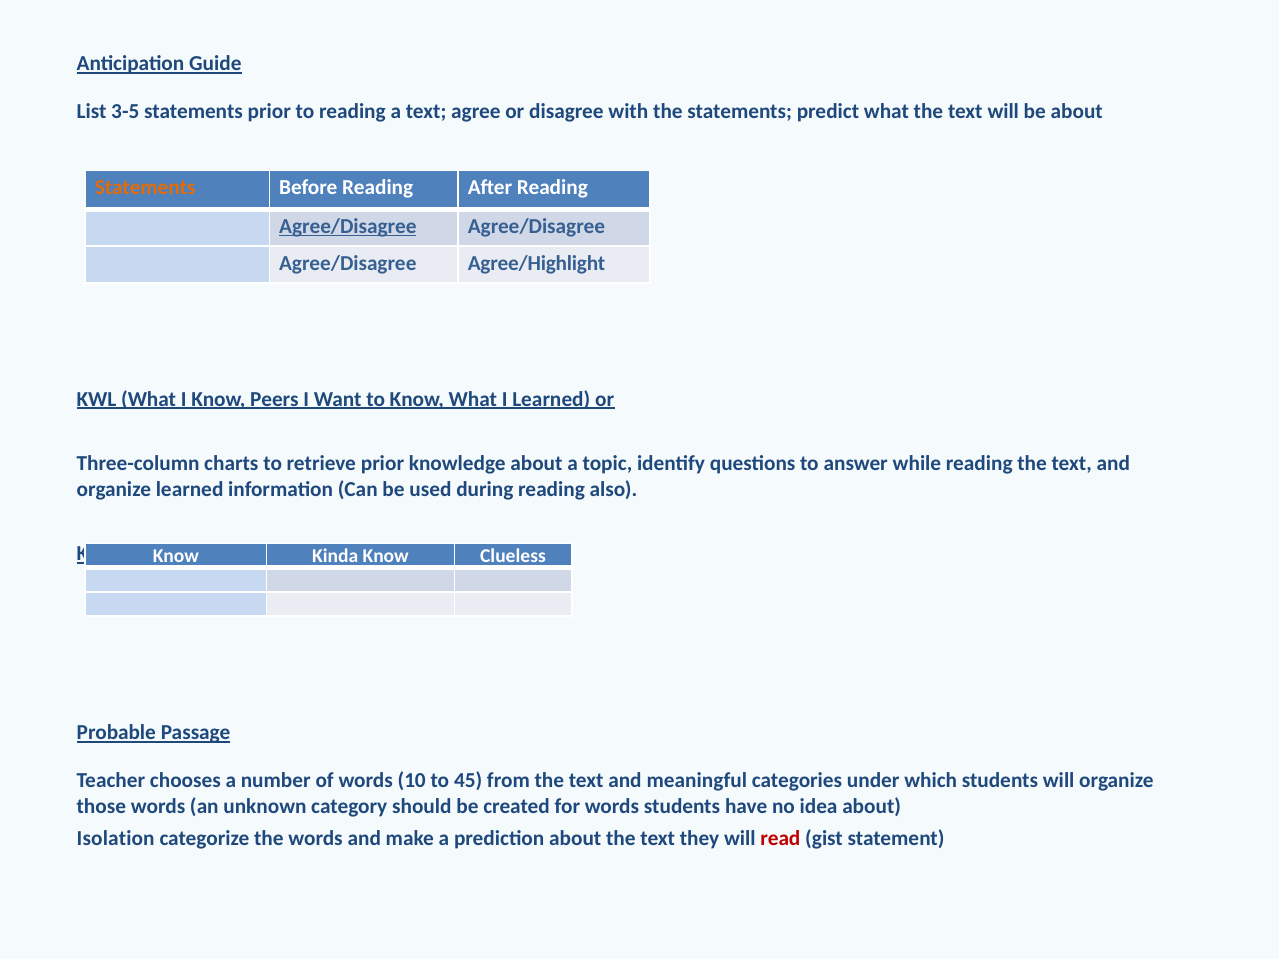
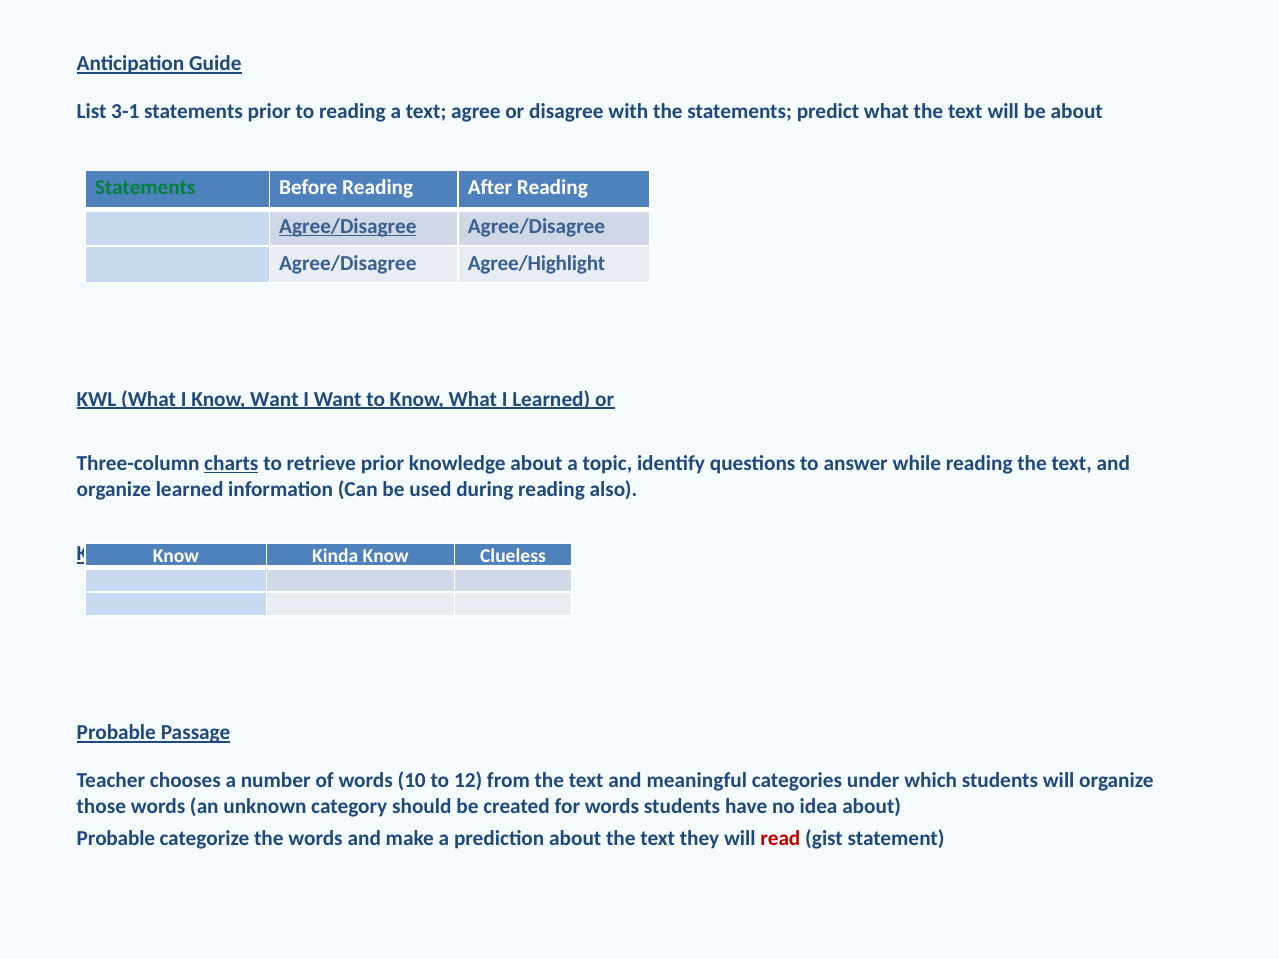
3-5: 3-5 -> 3-1 (125, 112)
Statements colour: orange -> green (145, 188)
Know Peers: Peers -> Want (274, 399)
charts underline: none -> present (231, 464)
45: 45 -> 12 (468, 781)
Isolation: Isolation -> Probable (116, 839)
